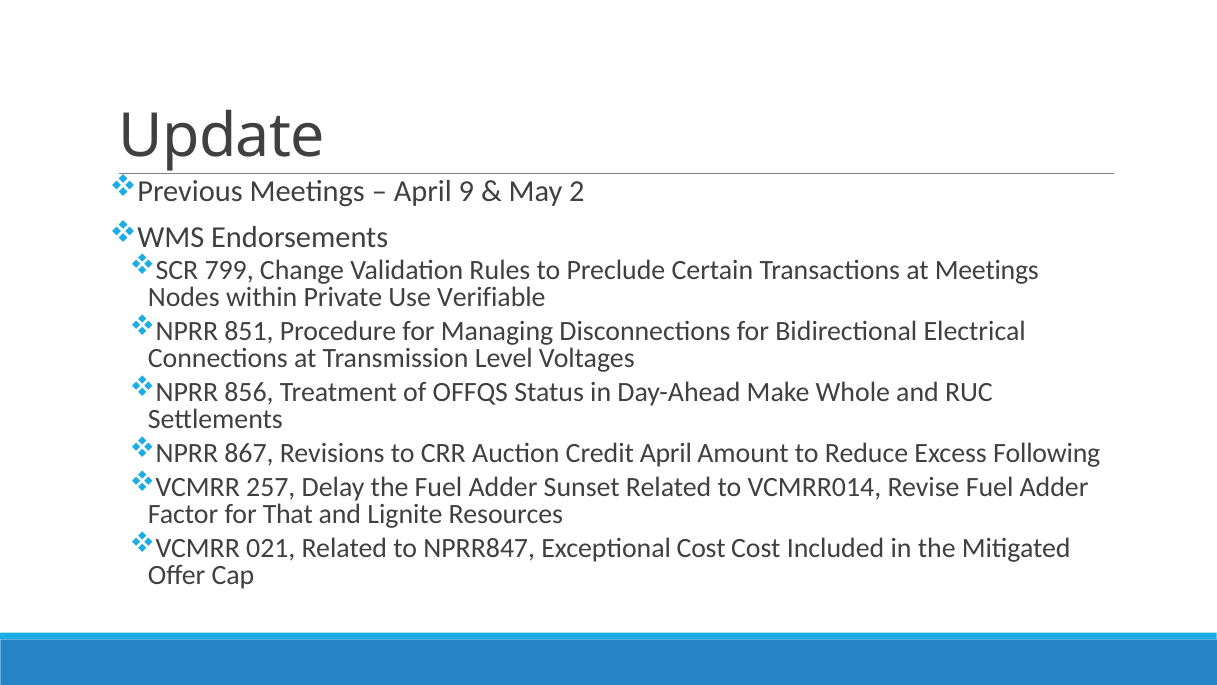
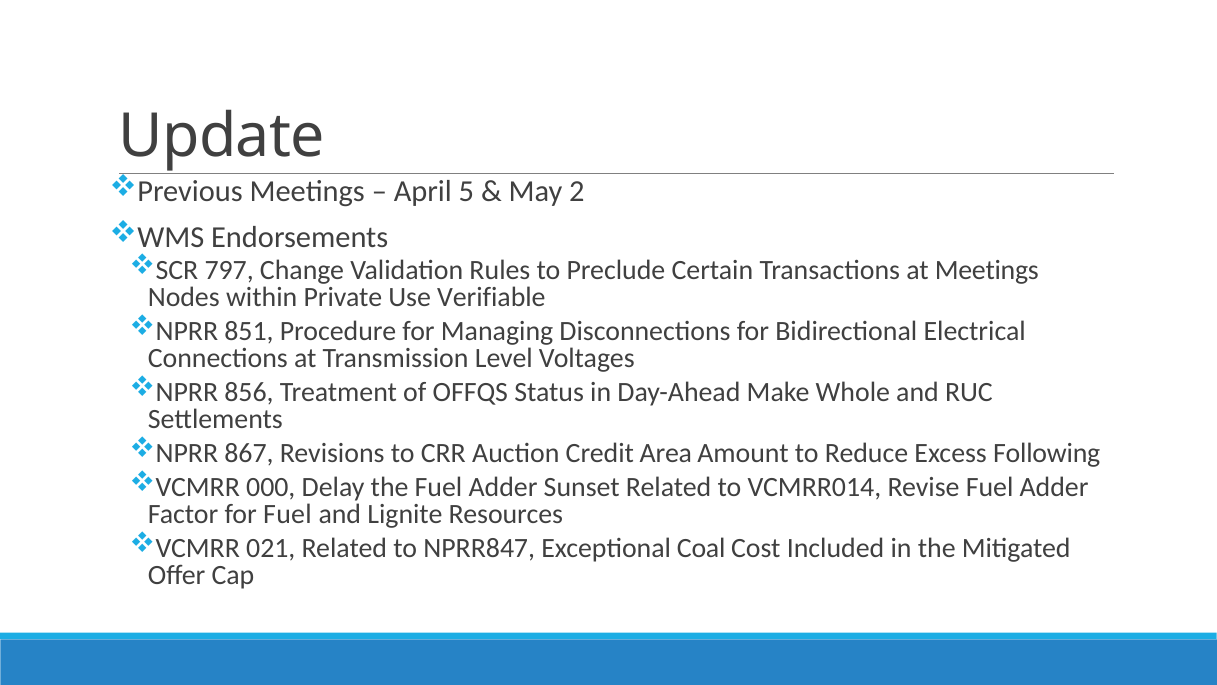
9: 9 -> 5 (466, 192)
799: 799 -> 797 (229, 270)
Credit April: April -> Area (666, 453)
257: 257 -> 000 (271, 487)
for That: That -> Fuel (288, 514)
Exceptional Cost: Cost -> Coal (701, 548)
